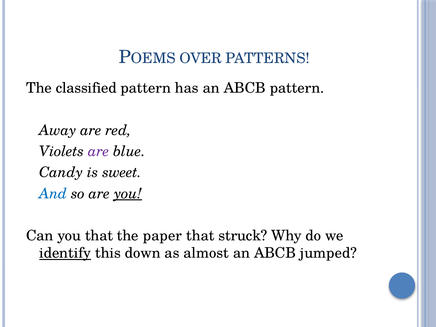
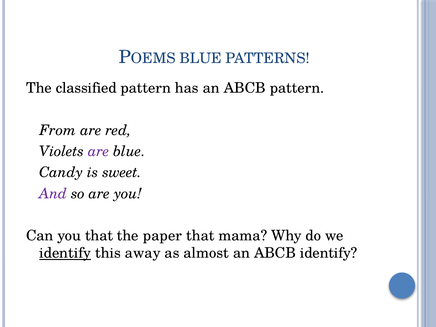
OVER: OVER -> BLUE (201, 58)
Away: Away -> From (58, 130)
And colour: blue -> purple (53, 194)
you underline: present -> none (128, 194)
struck: struck -> mama (243, 236)
down: down -> away (143, 253)
ABCB jumped: jumped -> identify (329, 253)
